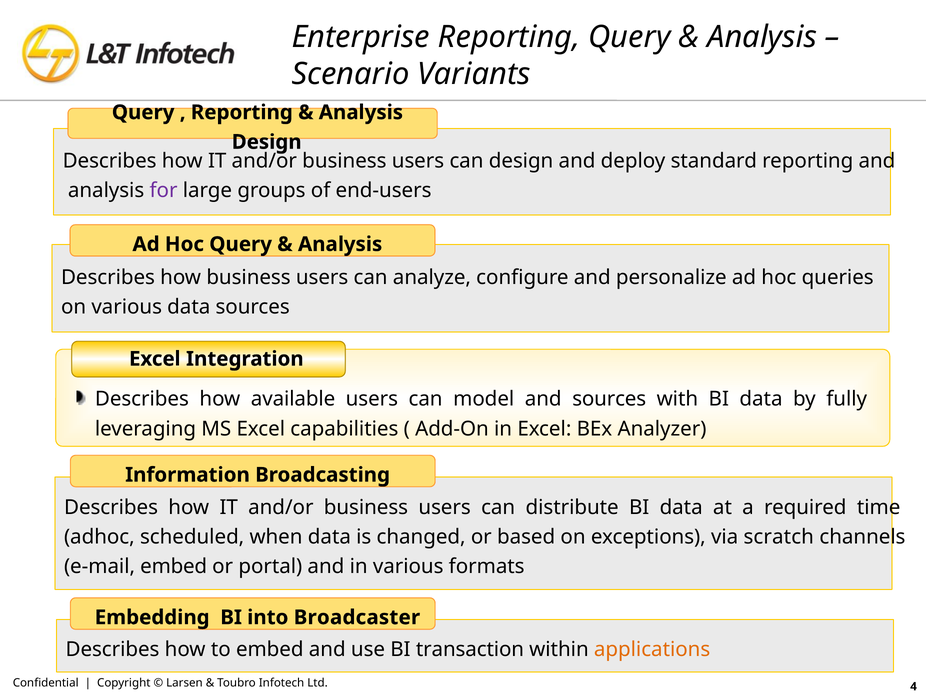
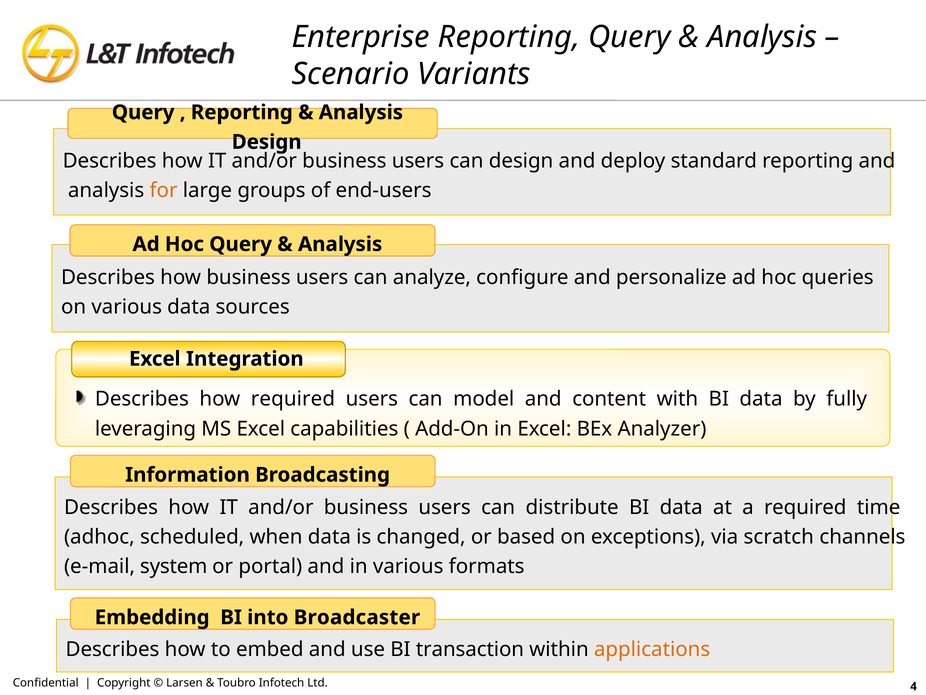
for colour: purple -> orange (164, 190)
how available: available -> required (293, 399)
and sources: sources -> content (609, 399)
e-mail embed: embed -> system (174, 566)
